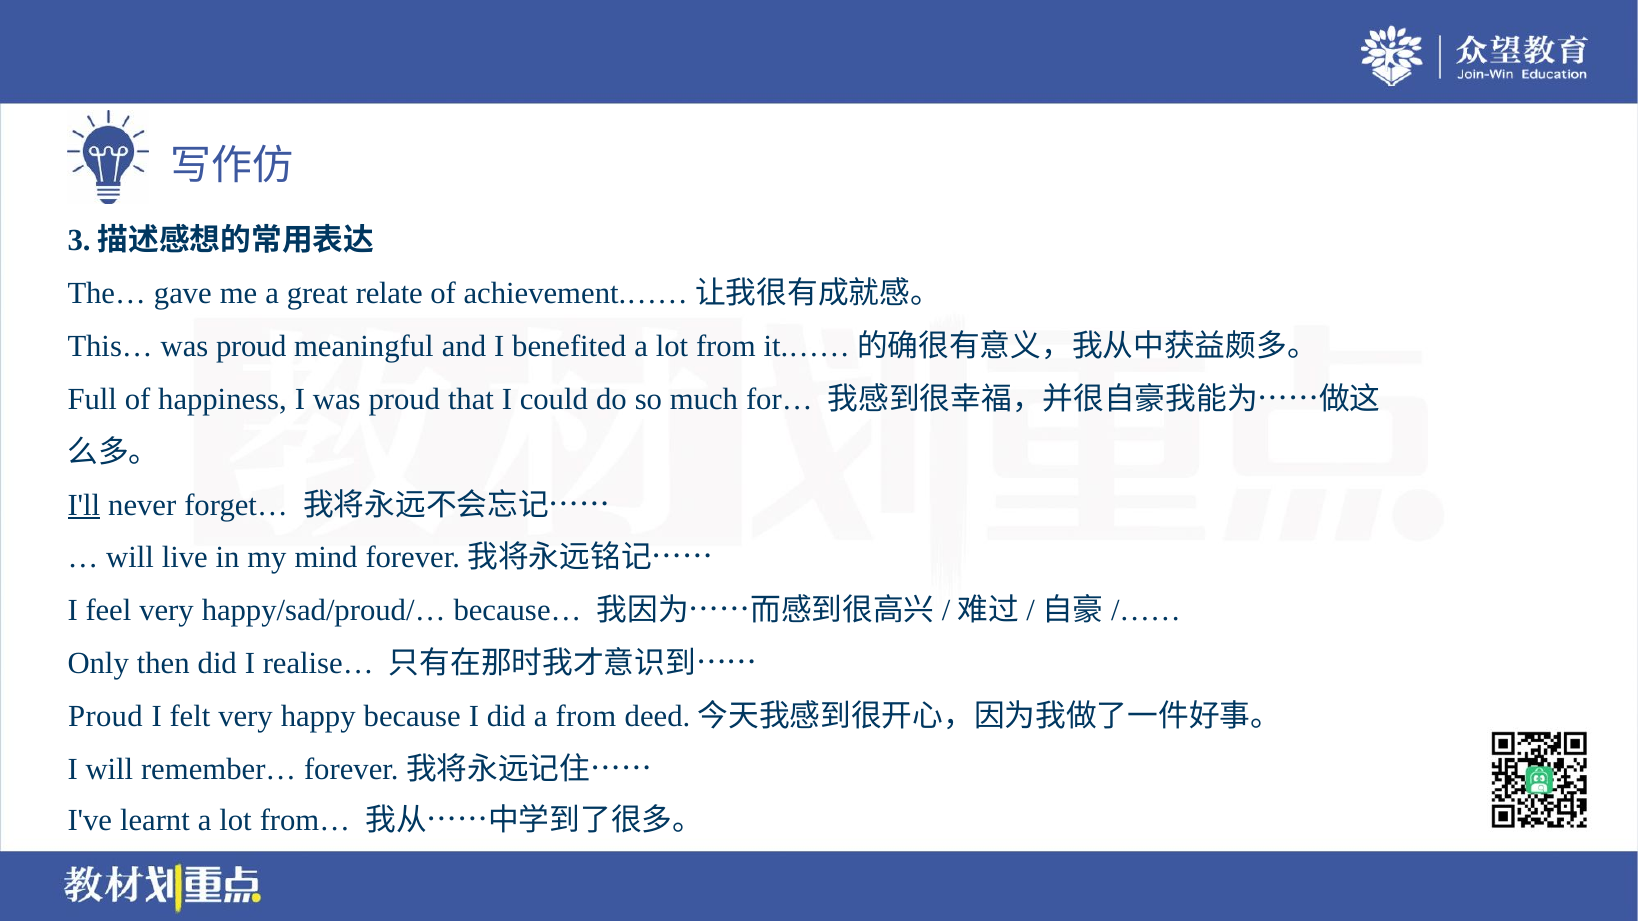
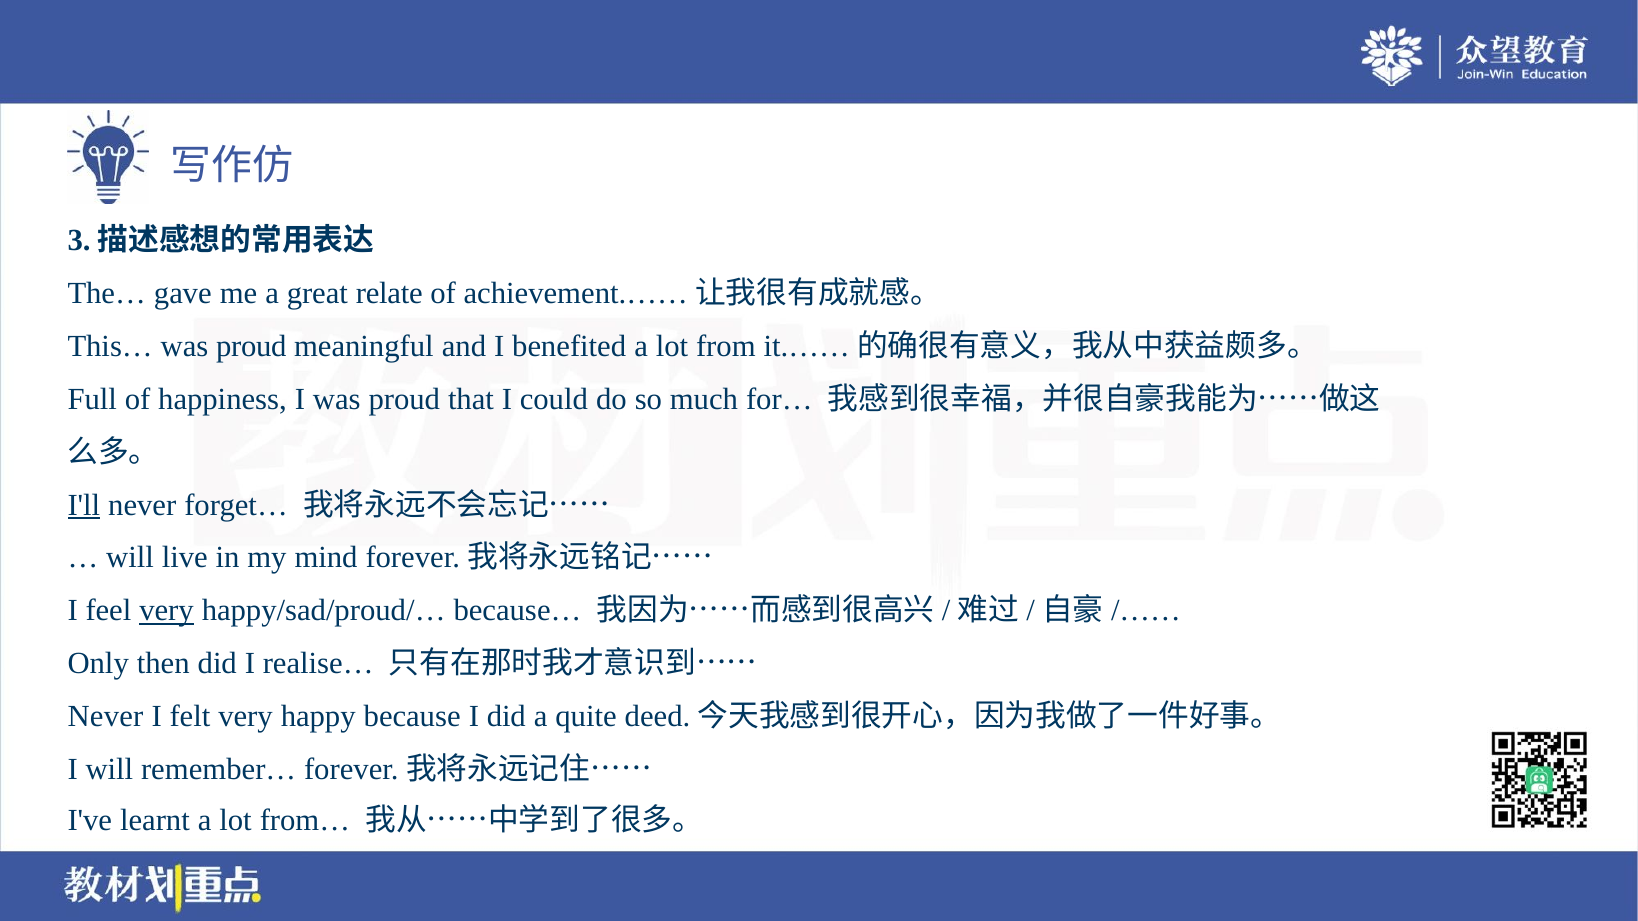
very underline: none -> present (167, 611)
Proud: Proud -> Never (105, 717)
a from: from -> quite (586, 717)
